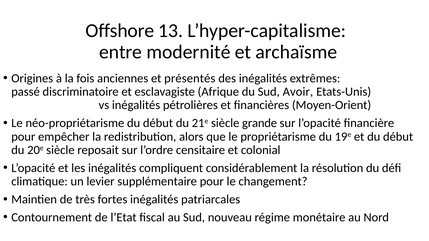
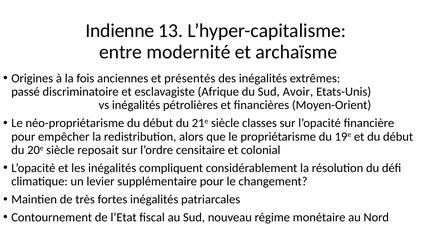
Offshore: Offshore -> Indienne (120, 31)
grande: grande -> classes (260, 123)
